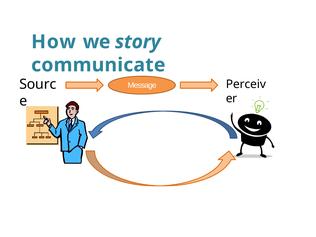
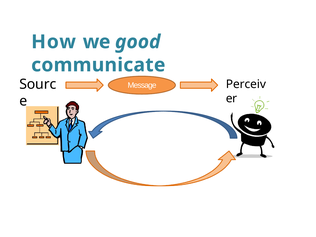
story: story -> good (138, 42)
